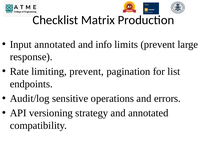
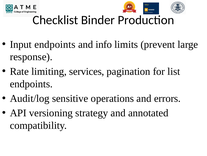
Matrix: Matrix -> Binder (98, 20)
Input annotated: annotated -> endpoints (55, 44)
limiting prevent: prevent -> services (87, 71)
